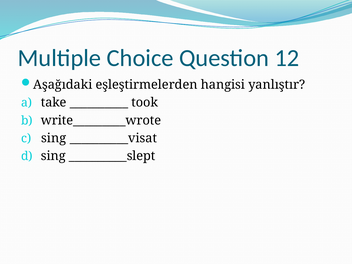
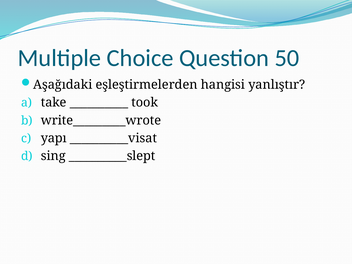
12: 12 -> 50 (287, 58)
sing: sing -> yapı (54, 138)
